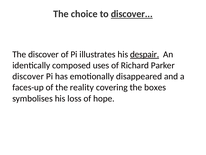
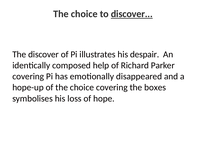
despair underline: present -> none (145, 54)
uses: uses -> help (101, 65)
discover: discover -> covering (28, 76)
faces-up: faces-up -> hope-up (28, 87)
of the reality: reality -> choice (82, 87)
